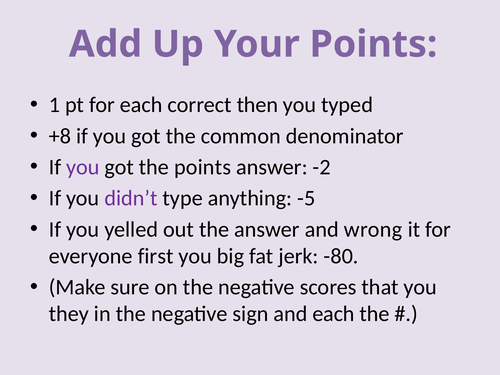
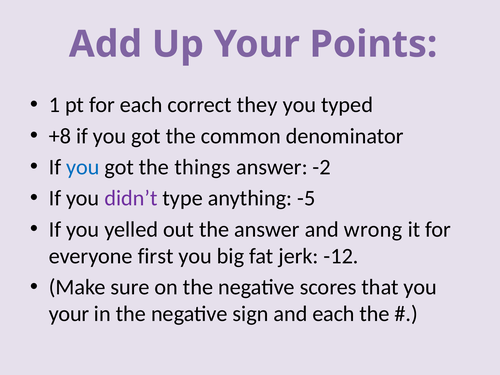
then: then -> they (257, 105)
you colour: purple -> blue (83, 167)
the points: points -> things (203, 167)
-80: -80 -> -12 (341, 256)
they: they -> your (69, 314)
